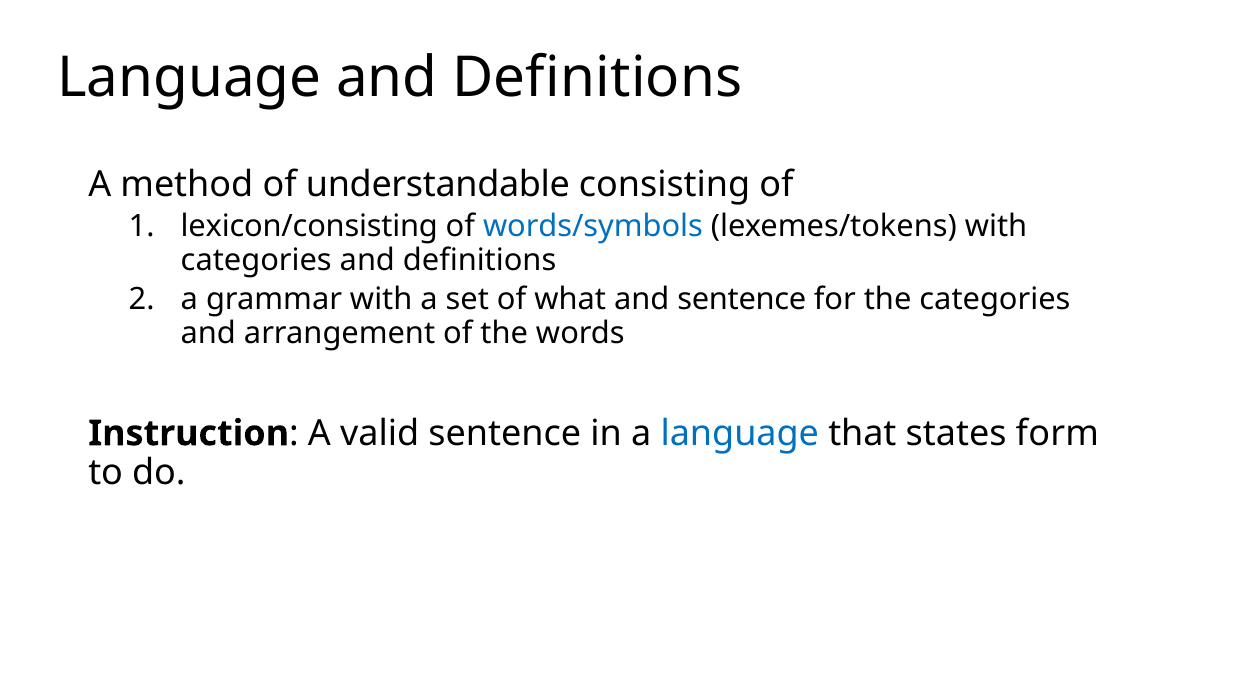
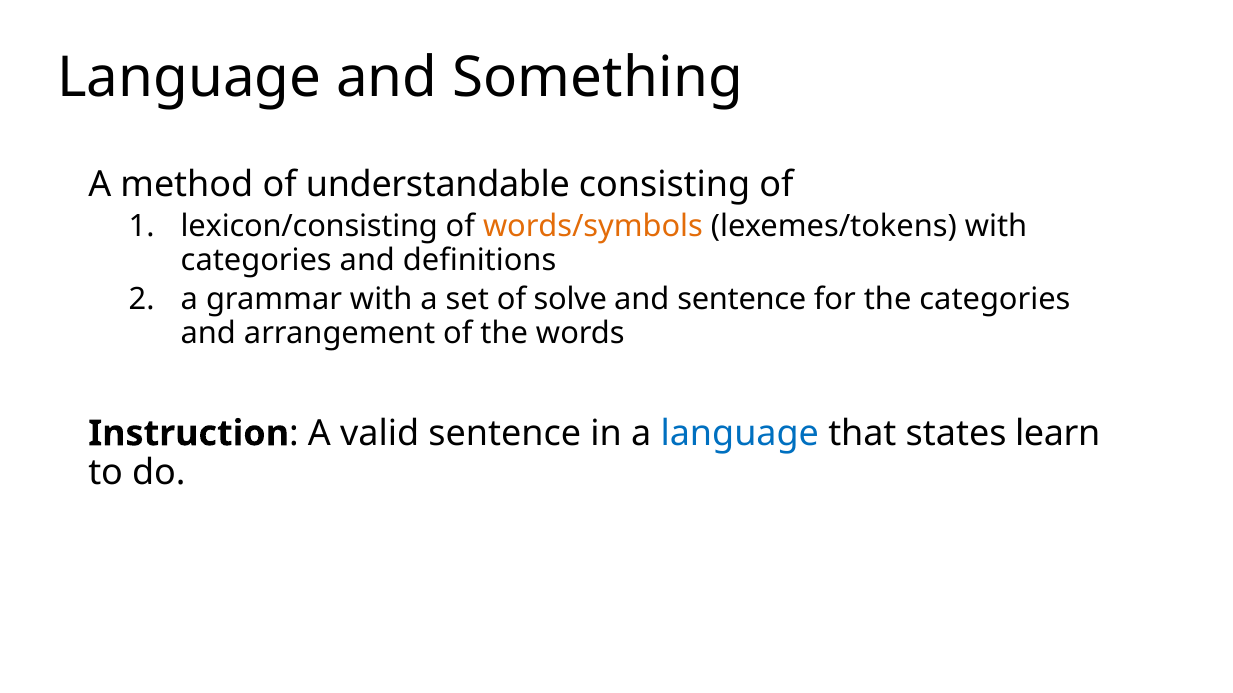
Language and Definitions: Definitions -> Something (597, 78)
words/symbols colour: blue -> orange (593, 227)
what: what -> solve (570, 300)
form: form -> learn (1058, 434)
